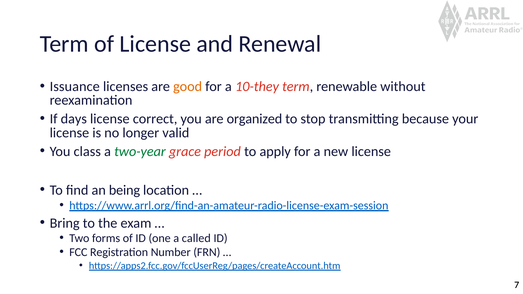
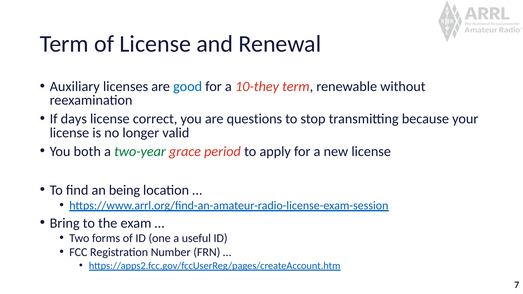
Issuance: Issuance -> Auxiliary (75, 87)
good colour: orange -> blue (188, 87)
organized: organized -> questions (254, 119)
class: class -> both (87, 151)
called: called -> useful (196, 238)
